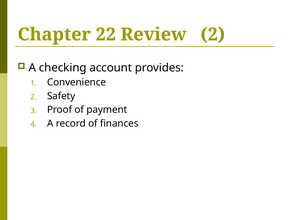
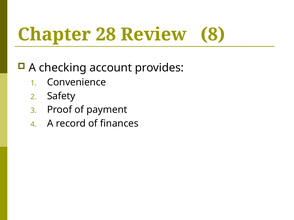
22: 22 -> 28 (106, 35)
Review 2: 2 -> 8 (213, 35)
